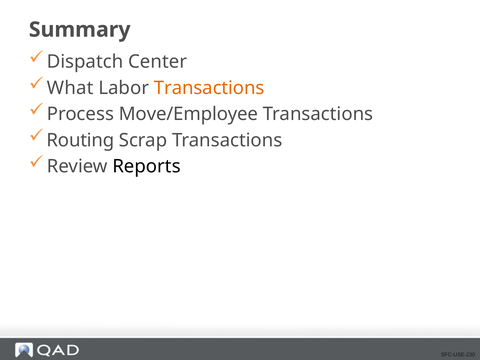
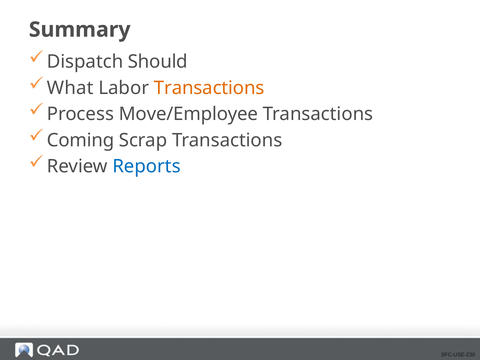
Center: Center -> Should (158, 62)
Routing: Routing -> Coming (80, 140)
Reports colour: black -> blue (147, 166)
